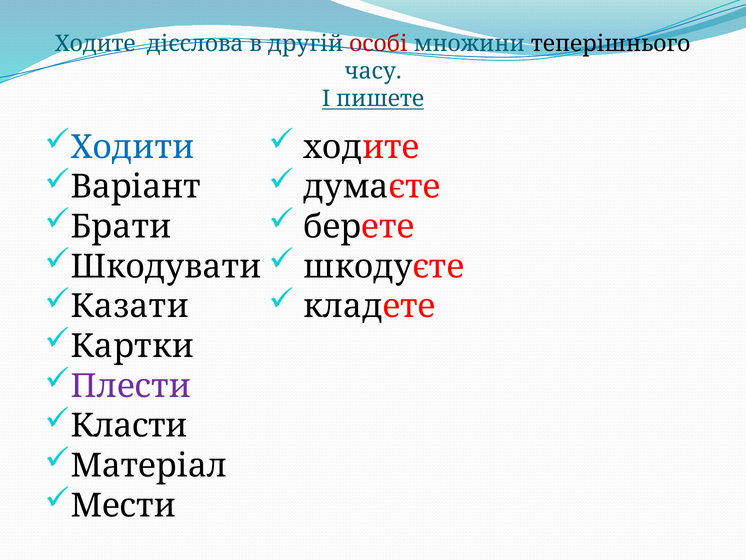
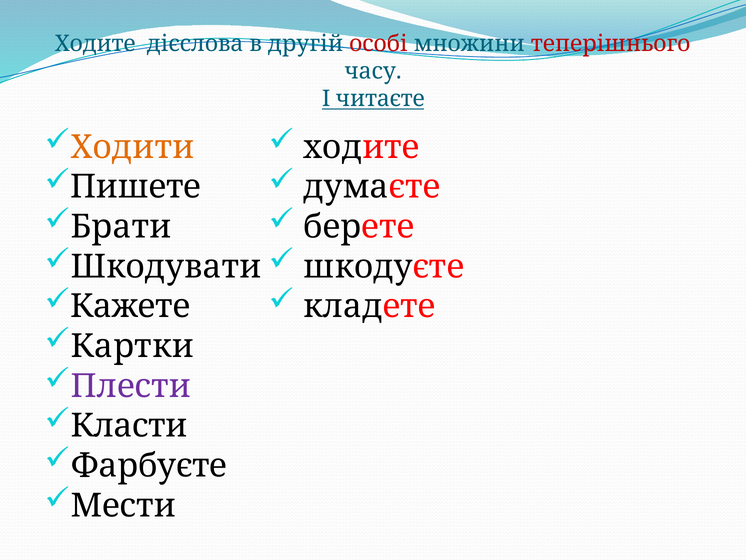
теперішнього colour: black -> red (611, 44)
пишете: пишете -> читаєте (380, 98)
Ходити colour: blue -> orange (133, 147)
Варіант: Варіант -> Пишете (136, 187)
Казати: Казати -> Кажете (130, 306)
Матеріал: Матеріал -> Фарбуєте (149, 465)
